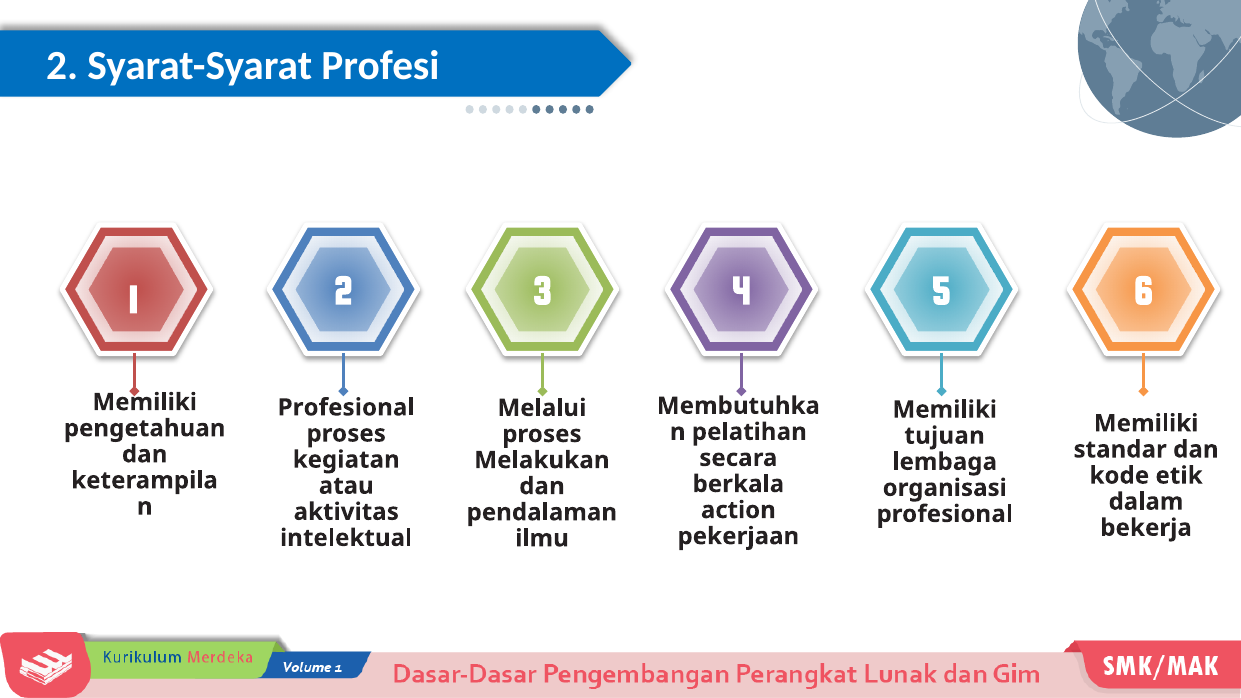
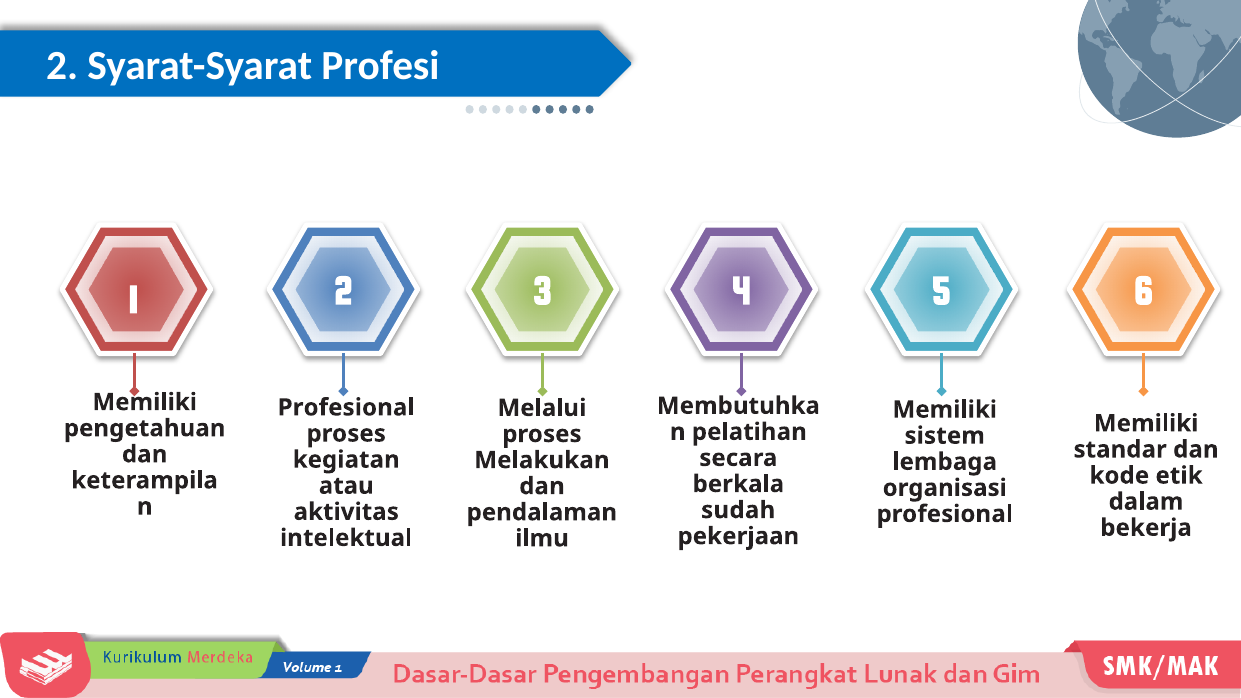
tujuan: tujuan -> sistem (945, 436)
action: action -> sudah (738, 510)
